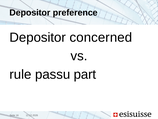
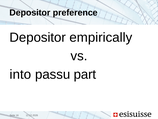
concerned: concerned -> empirically (101, 37)
rule: rule -> into (20, 74)
